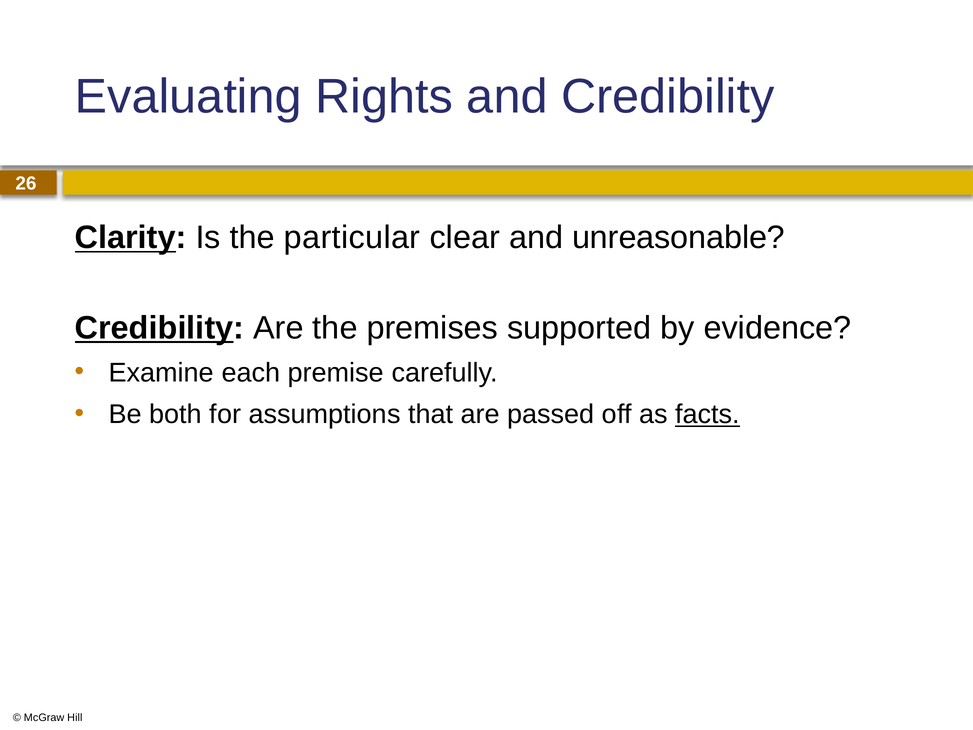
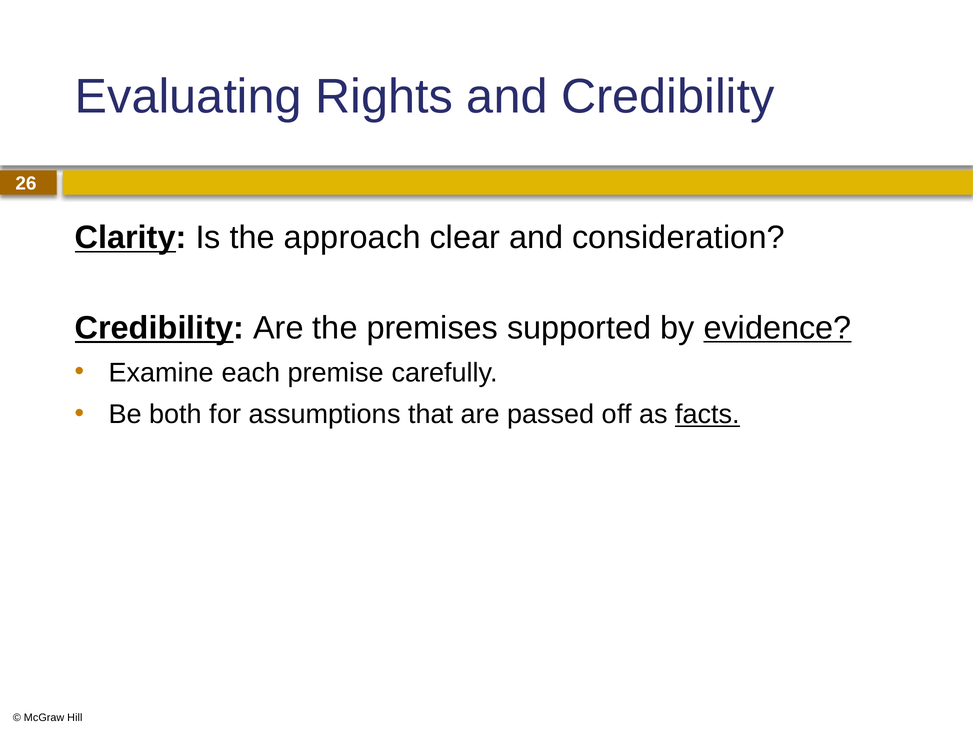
particular: particular -> approach (352, 237)
unreasonable: unreasonable -> consideration (678, 237)
evidence underline: none -> present (778, 328)
